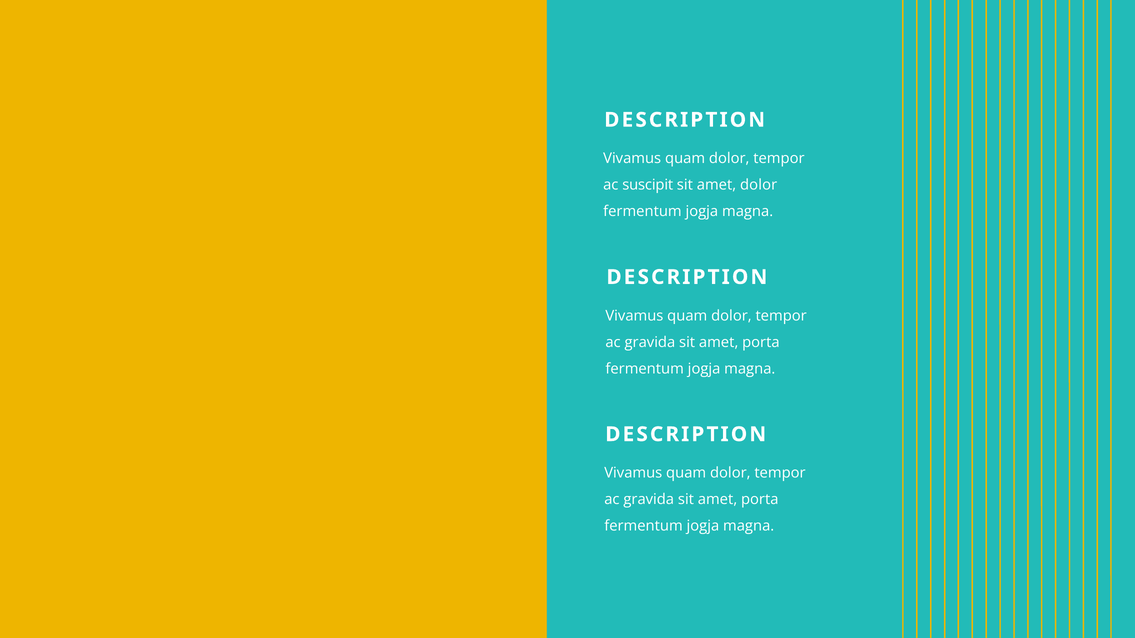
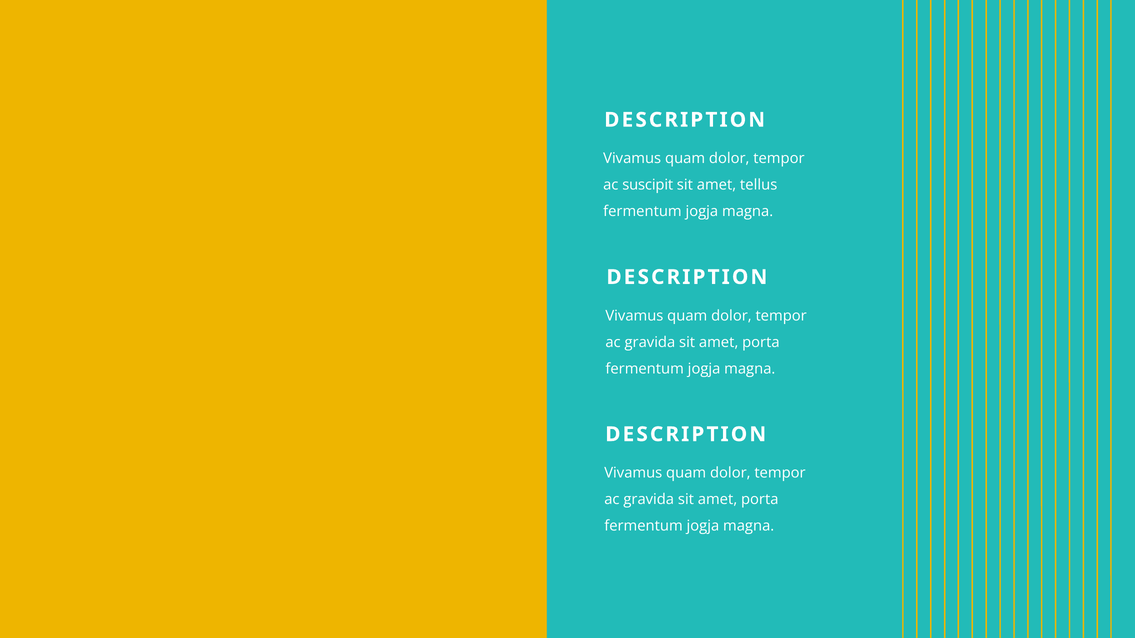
amet dolor: dolor -> tellus (759, 185)
